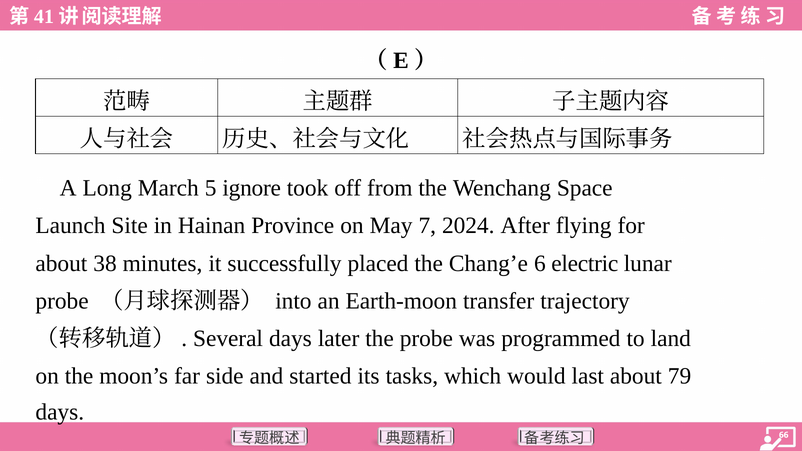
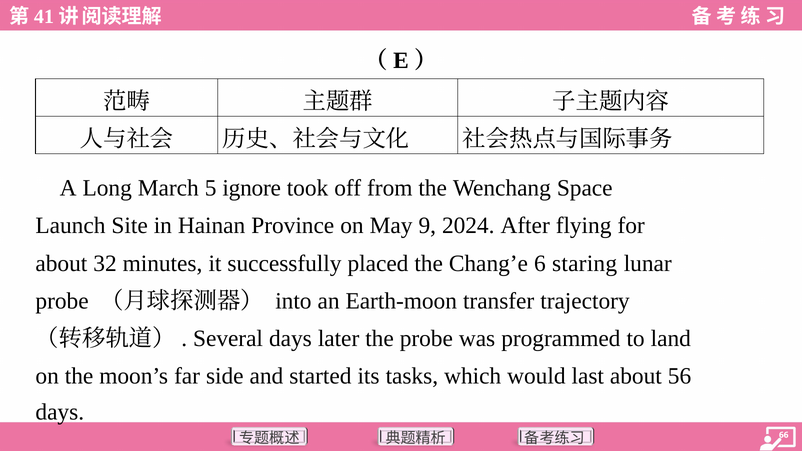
7: 7 -> 9 (427, 226)
38: 38 -> 32 (105, 263)
electric: electric -> staring (585, 263)
79: 79 -> 56 (680, 376)
